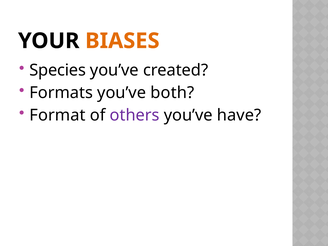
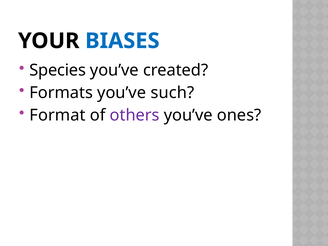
BIASES colour: orange -> blue (122, 41)
both: both -> such (172, 93)
have: have -> ones (239, 115)
